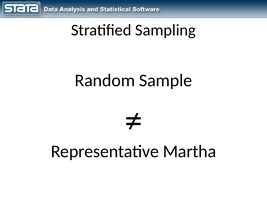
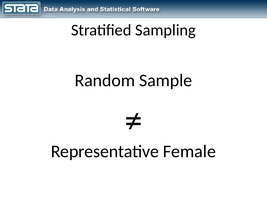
Martha: Martha -> Female (189, 152)
